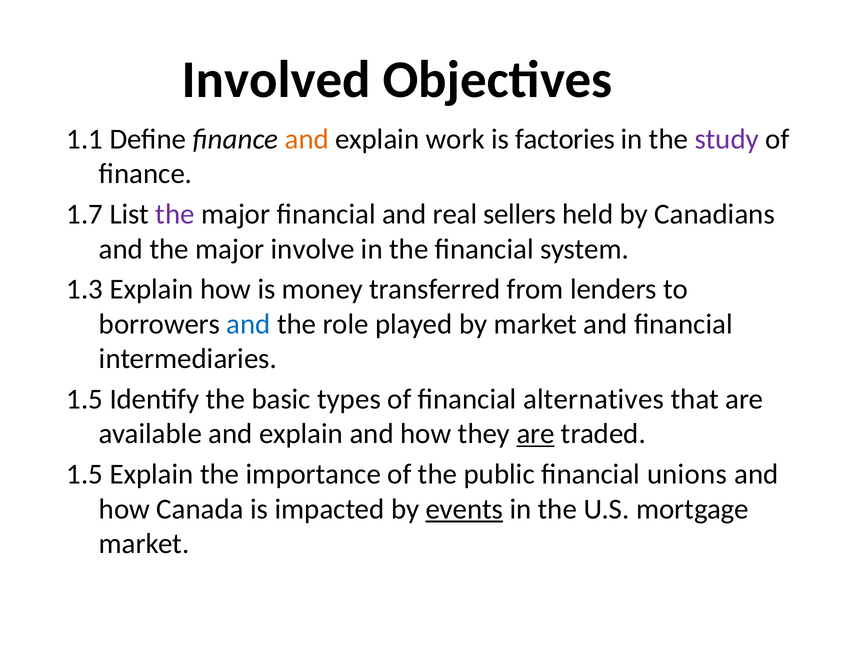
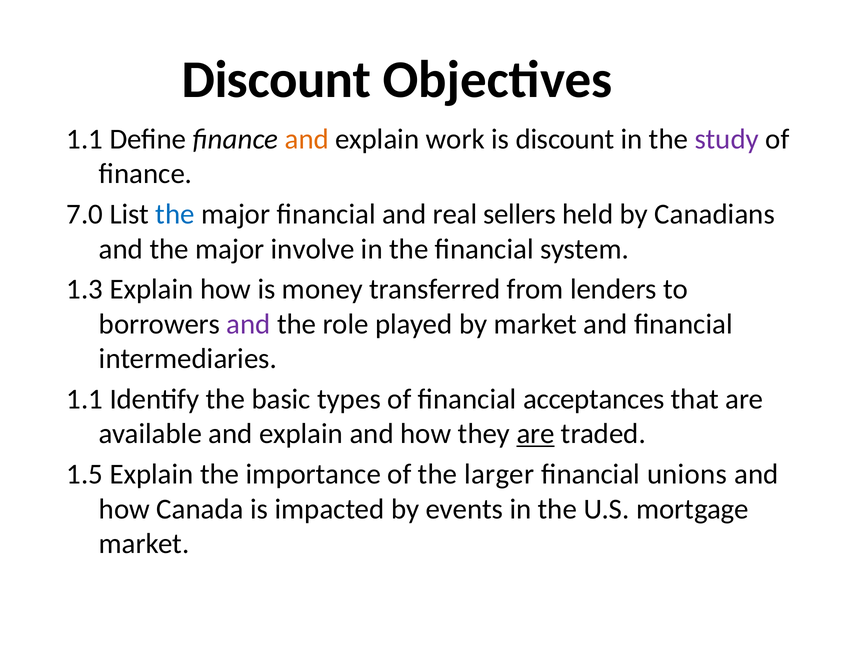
Involved: Involved -> Discount (276, 80)
is factories: factories -> discount (565, 139)
1.7: 1.7 -> 7.0 (85, 214)
the colour: purple -> blue (175, 214)
and colour: blue -> purple (248, 324)
1.5: 1.5 -> 1.1 (85, 399)
alternatives: alternatives -> acceptances (594, 399)
public: public -> larger (499, 475)
events underline: present -> none (464, 509)
